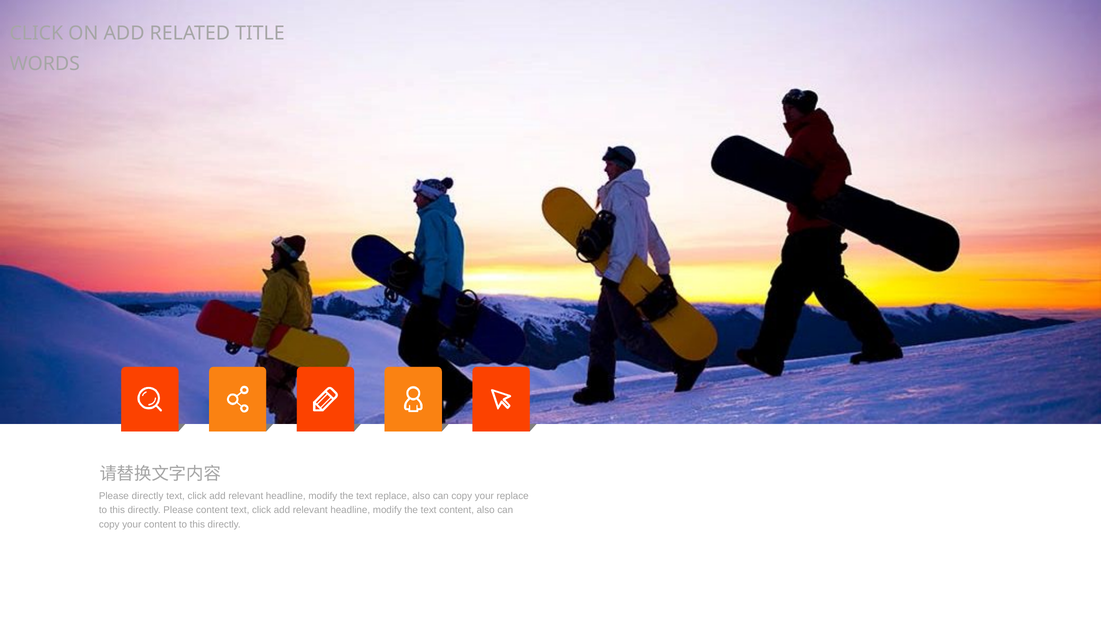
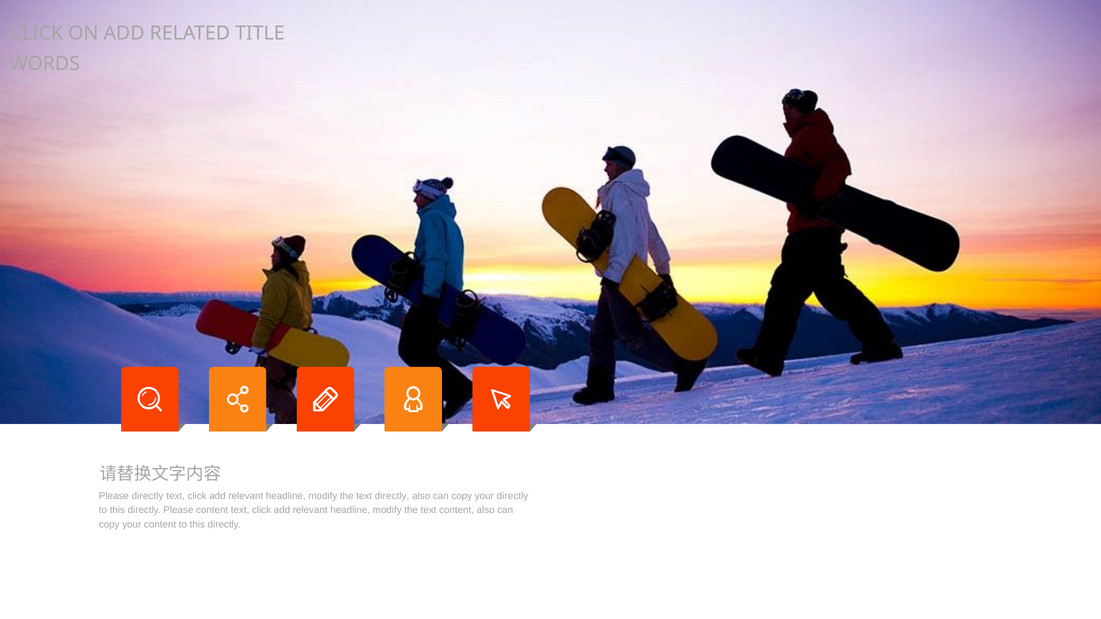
text replace: replace -> directly (392, 496)
your replace: replace -> directly (513, 496)
